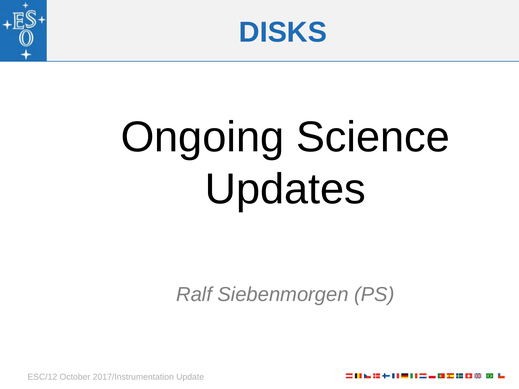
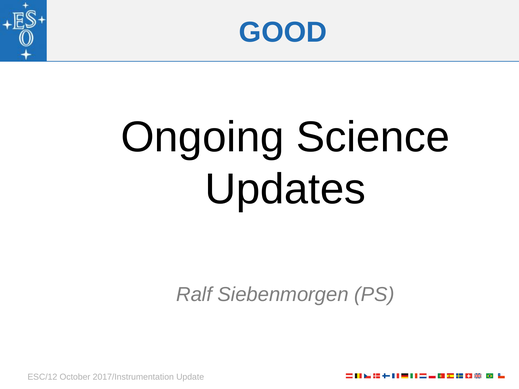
DISKS: DISKS -> GOOD (283, 32)
